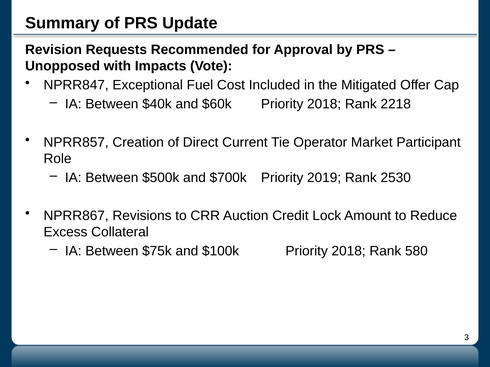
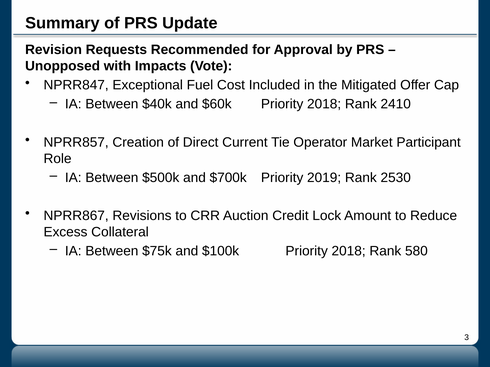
2218: 2218 -> 2410 (396, 104)
